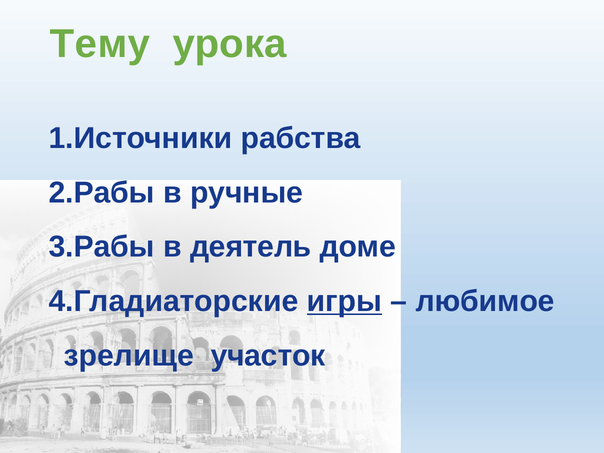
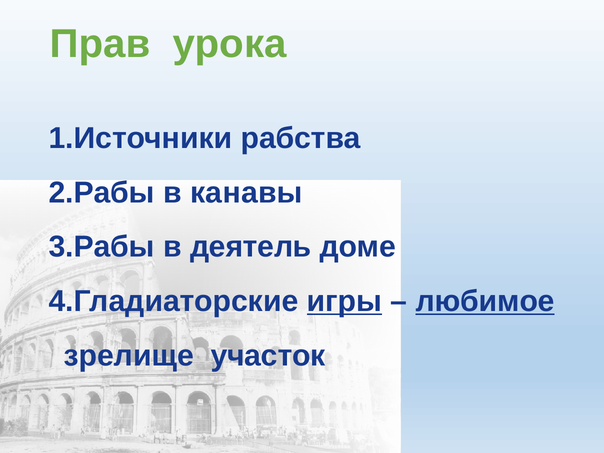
Тему: Тему -> Прав (100, 44)
ручные: ручные -> канавы (246, 193)
любимое underline: none -> present (485, 301)
